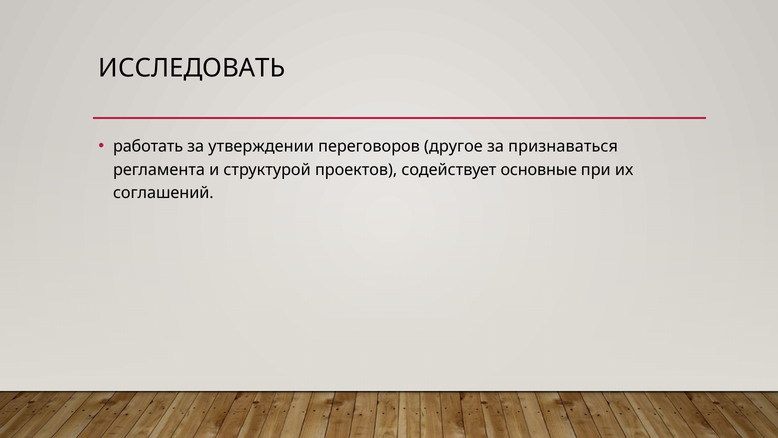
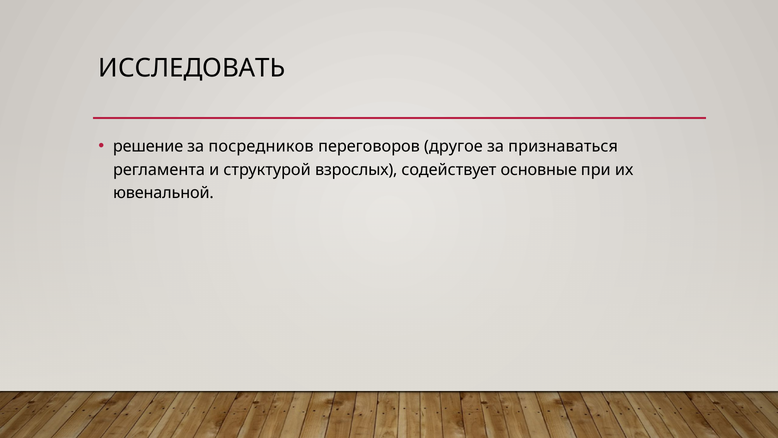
работать: работать -> решение (148, 146)
утверждении: утверждении -> посредников (261, 146)
проектов: проектов -> взрослых (356, 170)
соглашений: соглашений -> ювенальной (163, 193)
